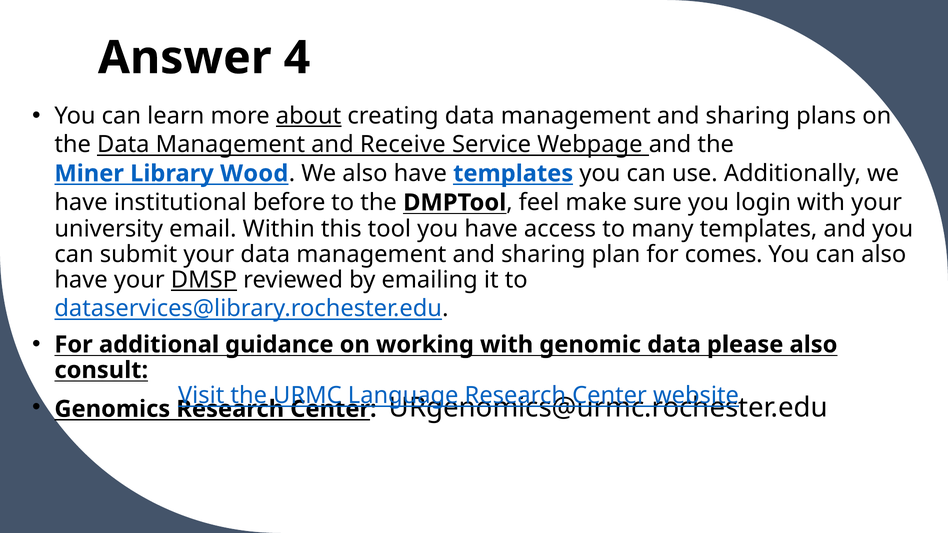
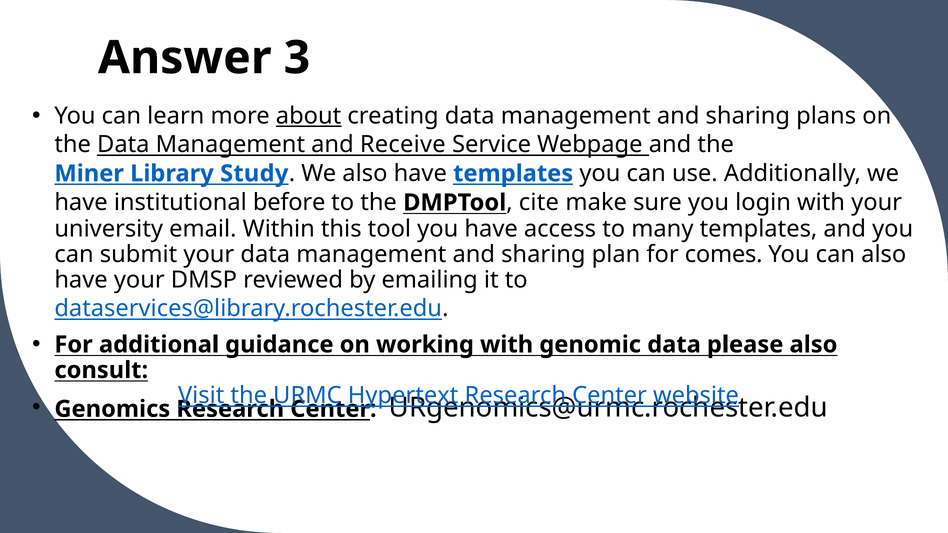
4: 4 -> 3 (297, 58)
Wood: Wood -> Study (254, 174)
feel: feel -> cite (539, 203)
DMSP underline: present -> none (204, 280)
Language: Language -> Hypertext (403, 396)
